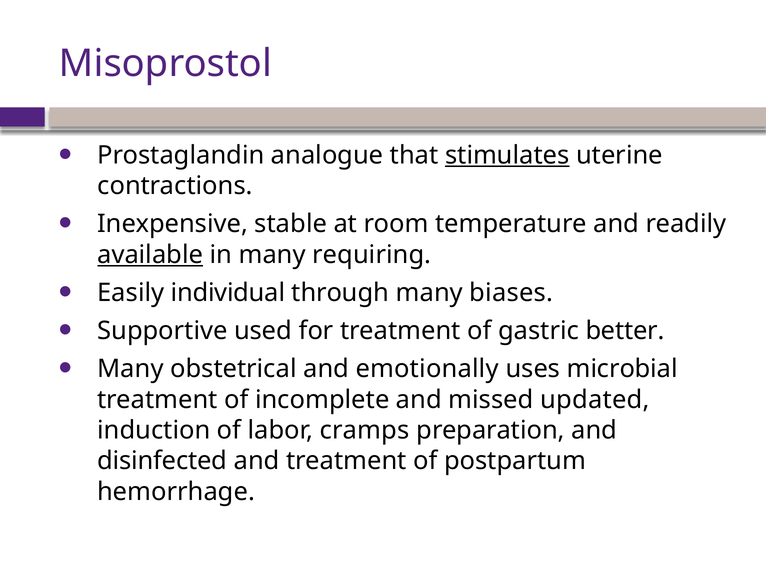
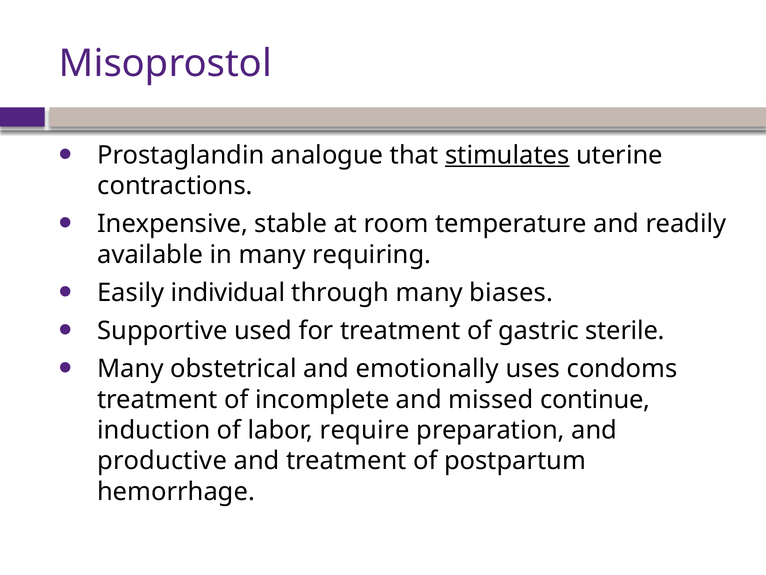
available underline: present -> none (150, 254)
better: better -> sterile (625, 331)
microbial: microbial -> condoms (622, 369)
updated: updated -> continue (595, 399)
cramps: cramps -> require (365, 430)
disinfected: disinfected -> productive (162, 461)
